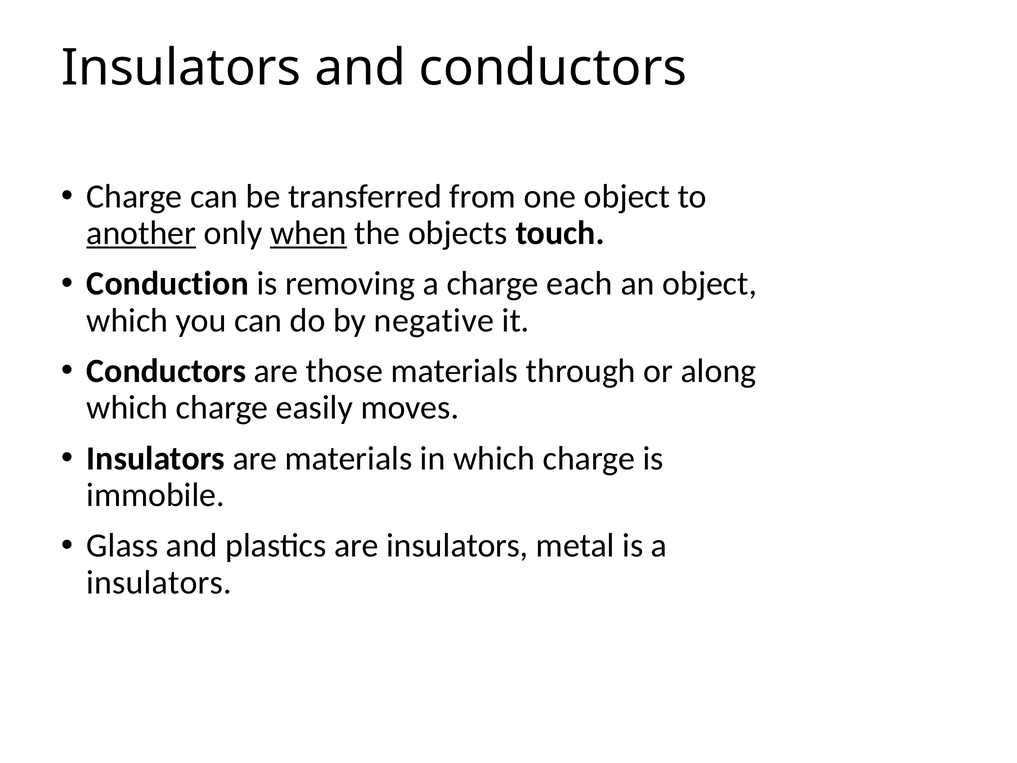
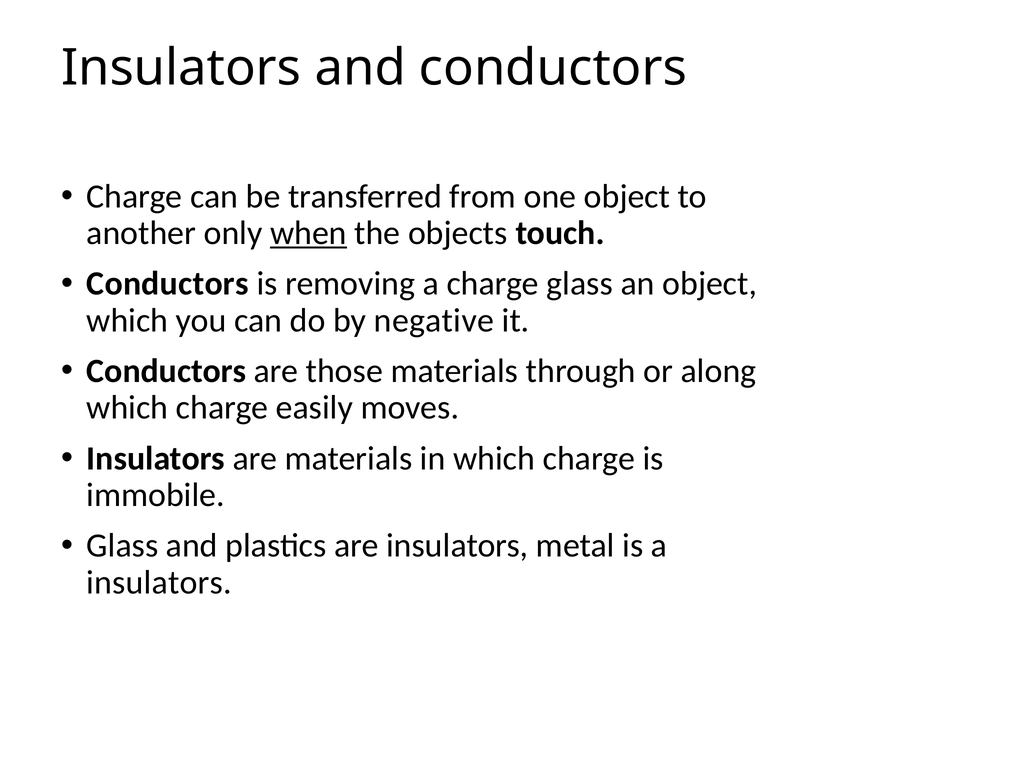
another underline: present -> none (141, 233)
Conduction: Conduction -> Conductors (168, 284)
charge each: each -> glass (580, 284)
